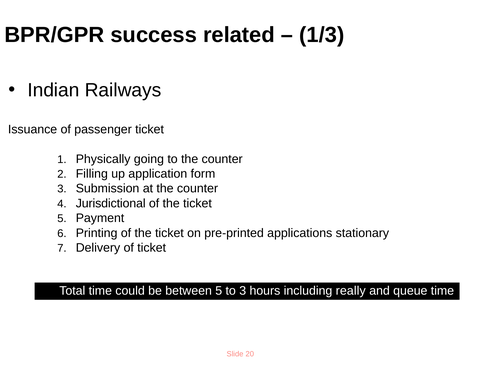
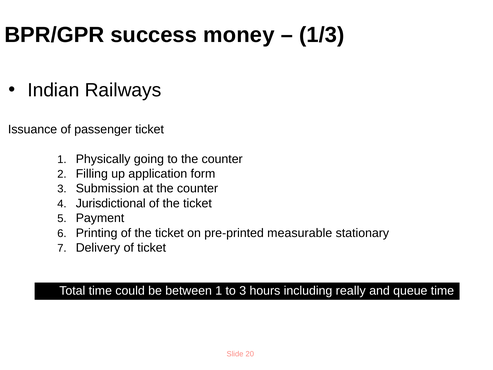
related: related -> money (239, 35)
applications: applications -> measurable (300, 233)
between 5: 5 -> 1 (219, 291)
